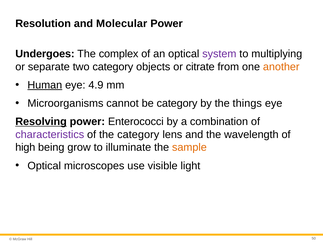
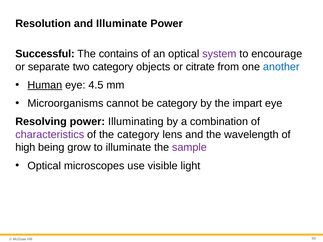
and Molecular: Molecular -> Illuminate (122, 24)
Undergoes: Undergoes -> Successful (45, 54)
complex: complex -> contains (119, 54)
multiplying: multiplying -> encourage (277, 54)
another colour: orange -> blue (281, 67)
4.9: 4.9 -> 4.5 (96, 85)
things: things -> impart (247, 103)
Resolving underline: present -> none (41, 122)
Enterococci: Enterococci -> Illuminating (136, 122)
sample colour: orange -> purple (189, 148)
